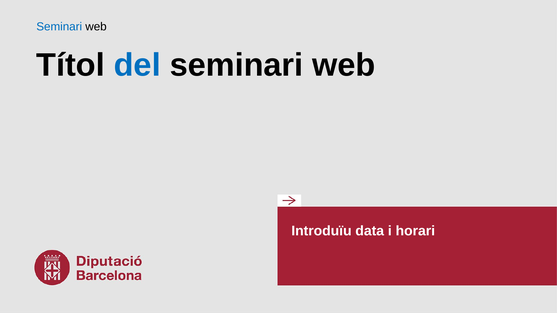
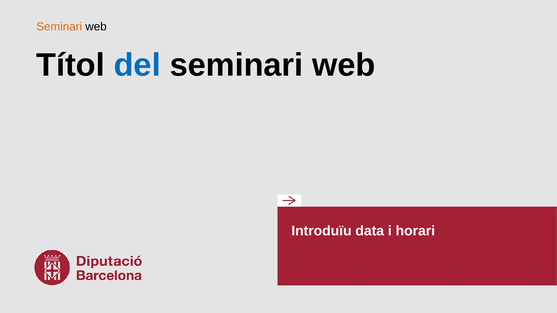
Seminari colour: blue -> orange (59, 27)
